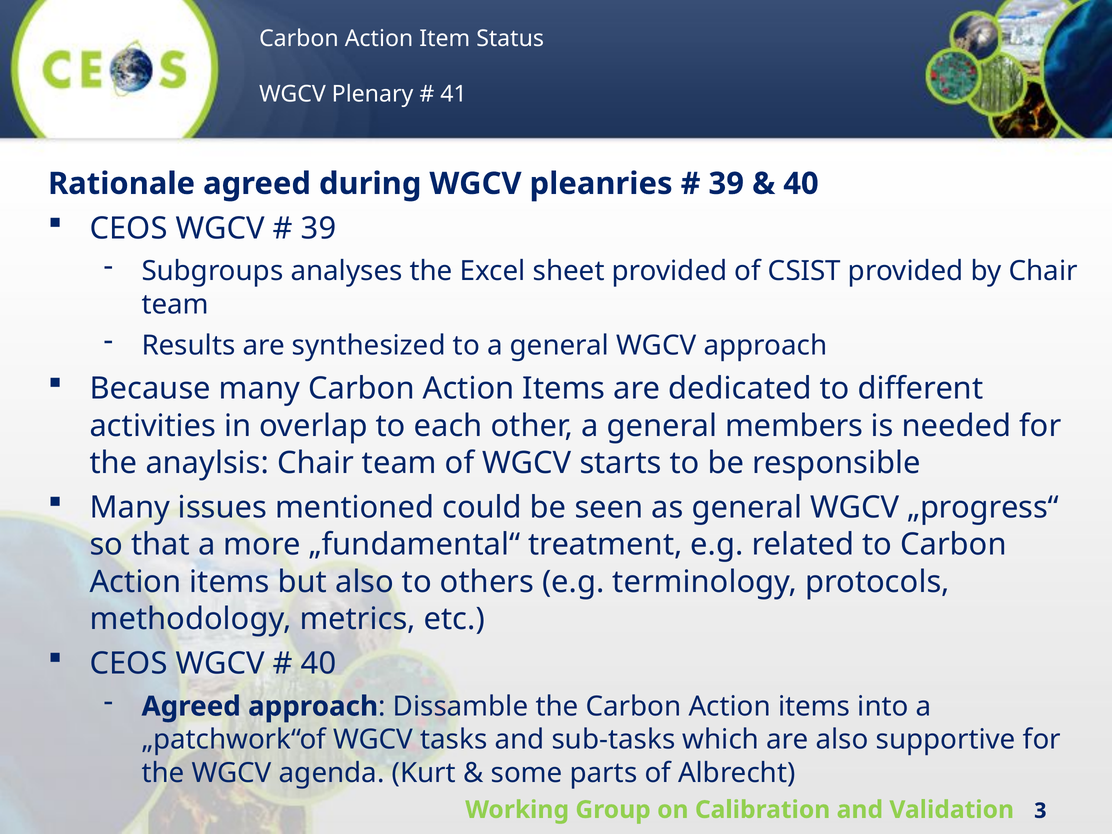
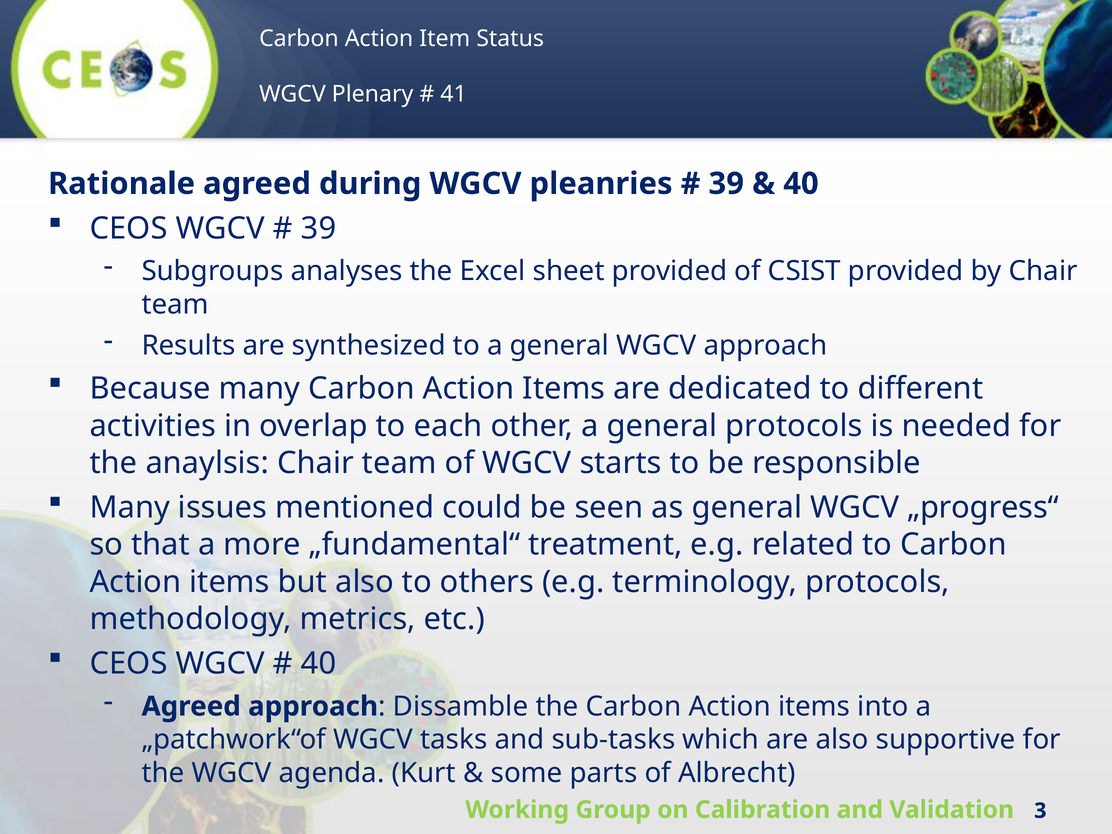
general members: members -> protocols (794, 426)
